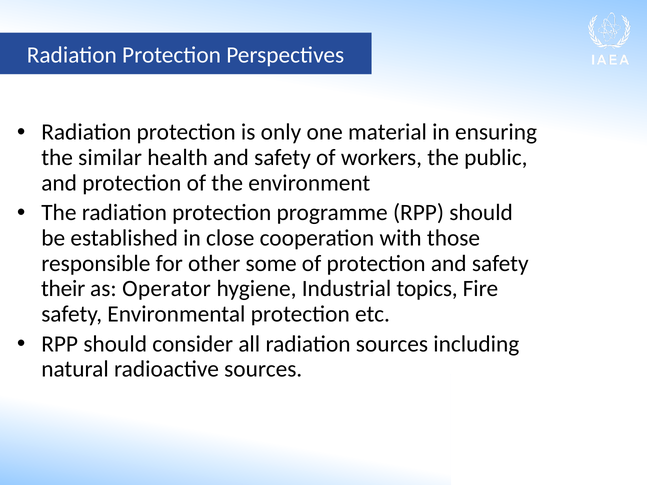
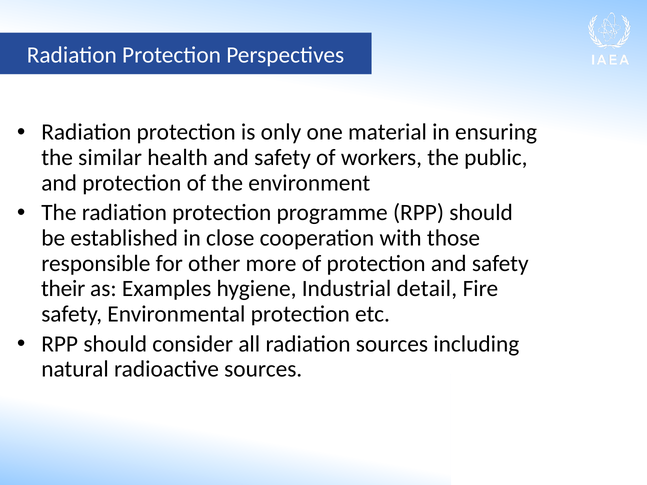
some: some -> more (271, 263)
Operator: Operator -> Examples (167, 289)
topics: topics -> detail (427, 289)
